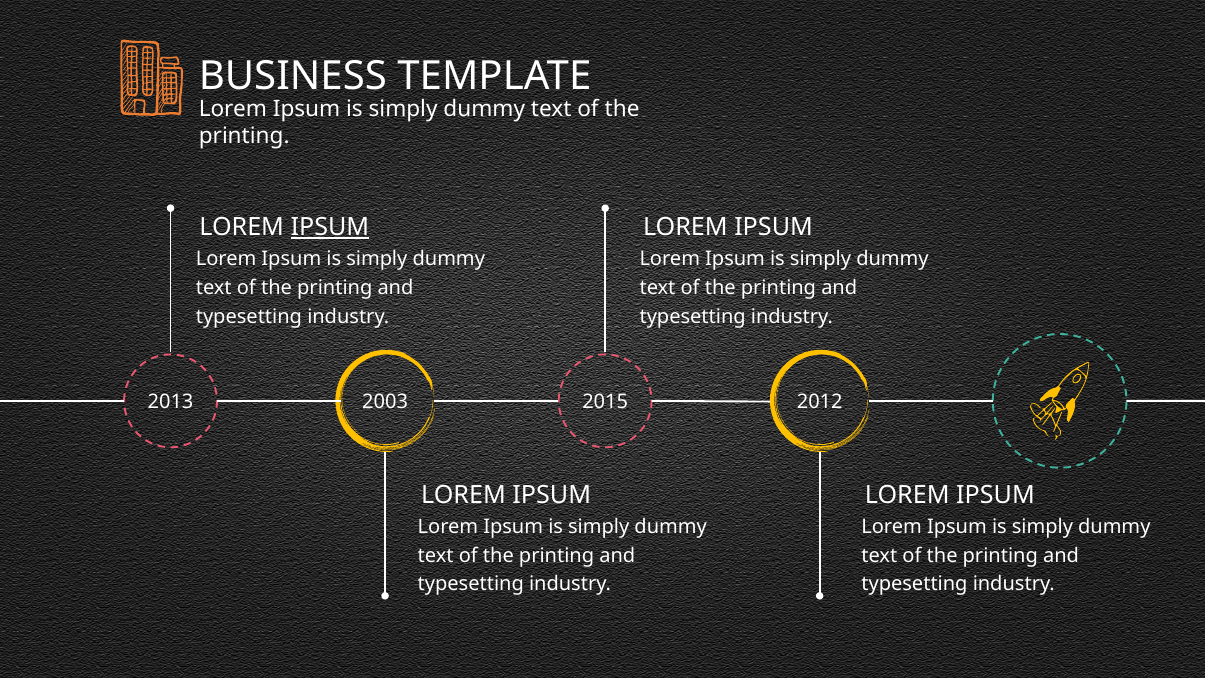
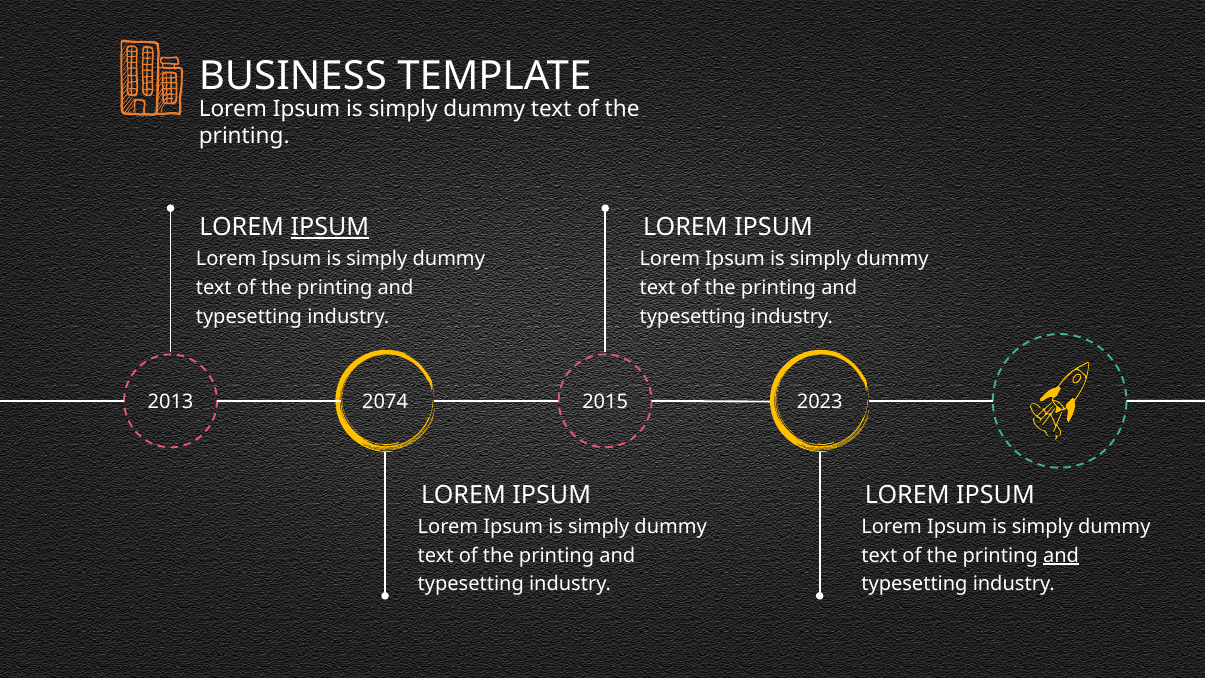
2003: 2003 -> 2074 (385, 402)
2012: 2012 -> 2023 (820, 402)
and underline: none -> present (1061, 555)
